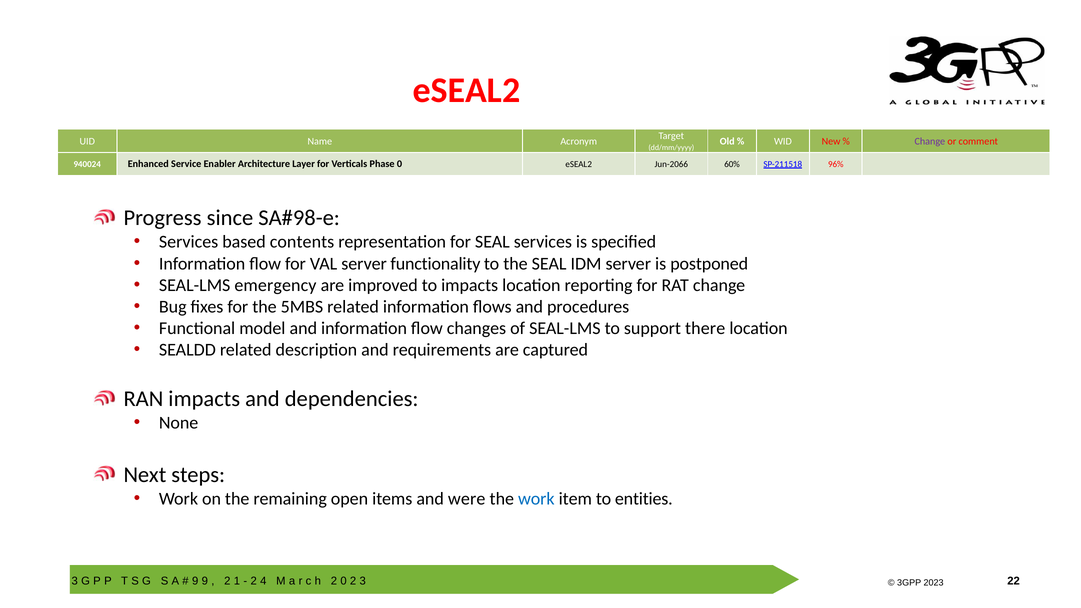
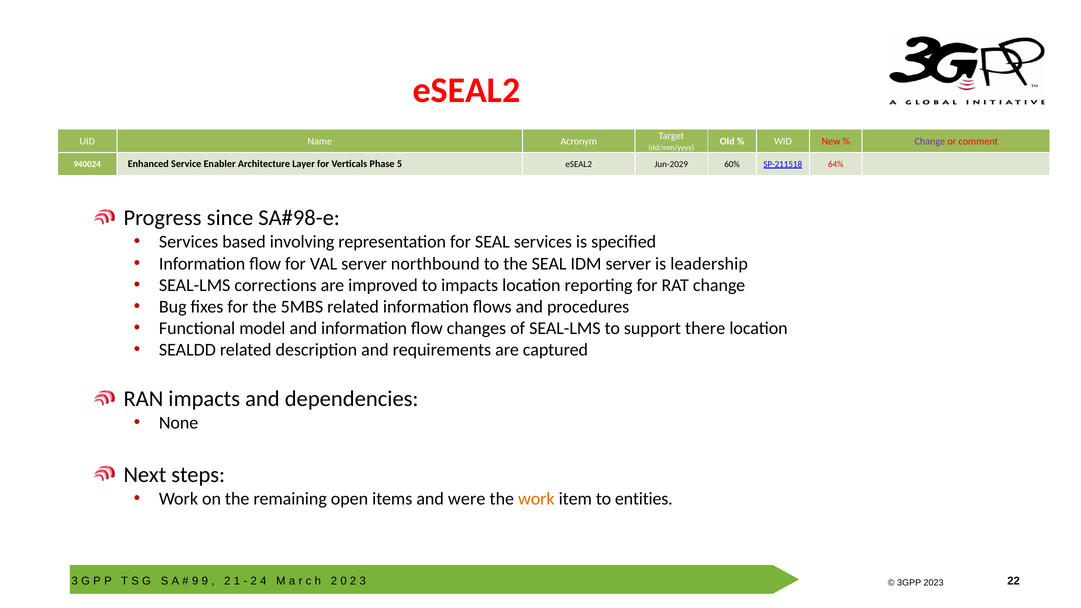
Phase 0: 0 -> 5 (399, 164)
Jun-2066: Jun-2066 -> Jun-2029 (671, 164)
96%: 96% -> 64% (836, 165)
contents: contents -> involving (302, 242)
functionality: functionality -> northbound (435, 264)
postponed: postponed -> leadership (709, 264)
emergency: emergency -> corrections (276, 285)
work colour: blue -> orange (536, 499)
